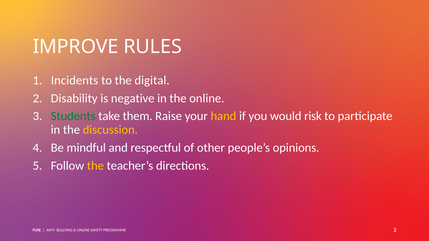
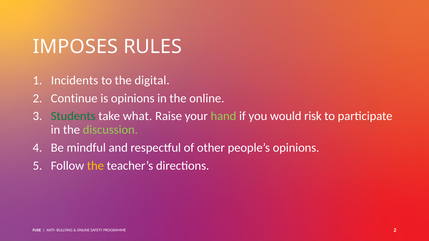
IMPROVE: IMPROVE -> IMPOSES (75, 47)
Disability: Disability -> Continue (74, 98)
is negative: negative -> opinions (133, 98)
them: them -> what (138, 116)
hand colour: yellow -> light green (223, 116)
discussion colour: yellow -> light green (110, 130)
